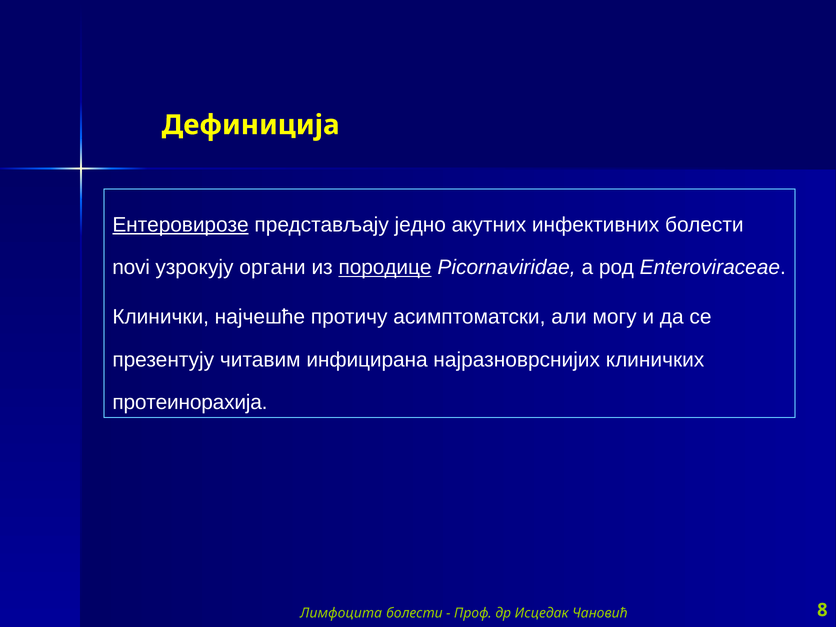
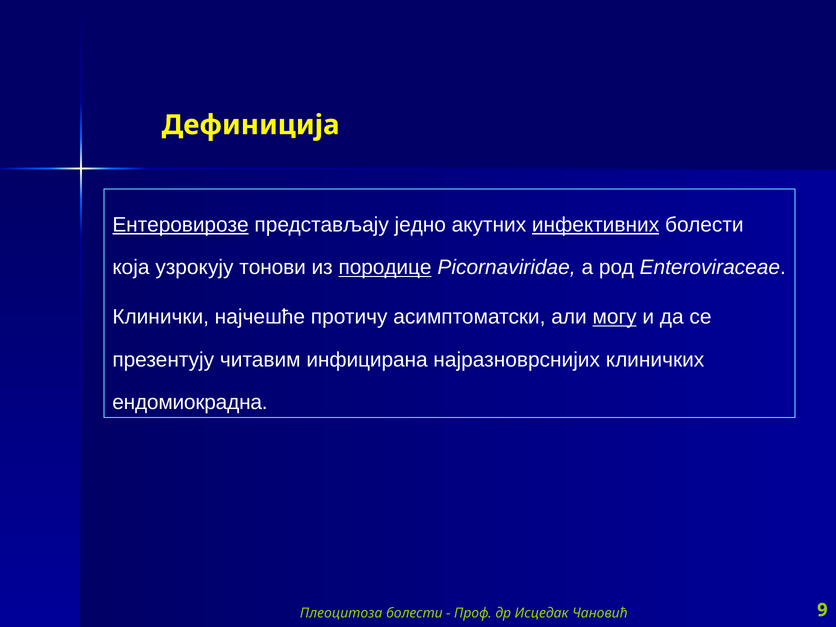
инфективних underline: none -> present (596, 225)
novi: novi -> која (131, 267)
органи: органи -> тонови (273, 267)
могу underline: none -> present (615, 317)
протеинорахија: протеинорахија -> ендомиокрадна (190, 402)
Лимфоцита: Лимфоцита -> Плеоцитоза (341, 613)
8: 8 -> 9 (822, 610)
